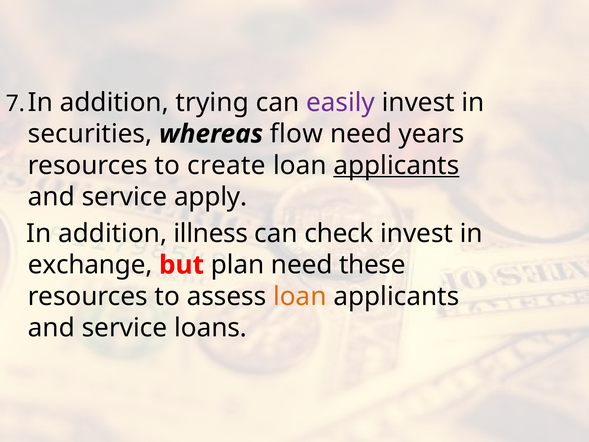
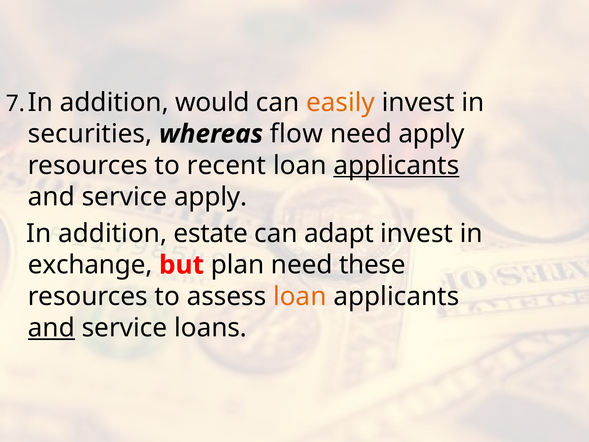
trying: trying -> would (212, 102)
easily colour: purple -> orange (341, 102)
need years: years -> apply (432, 134)
create: create -> recent (226, 165)
illness: illness -> estate (211, 233)
check: check -> adapt (339, 233)
and underline: none -> present (51, 328)
